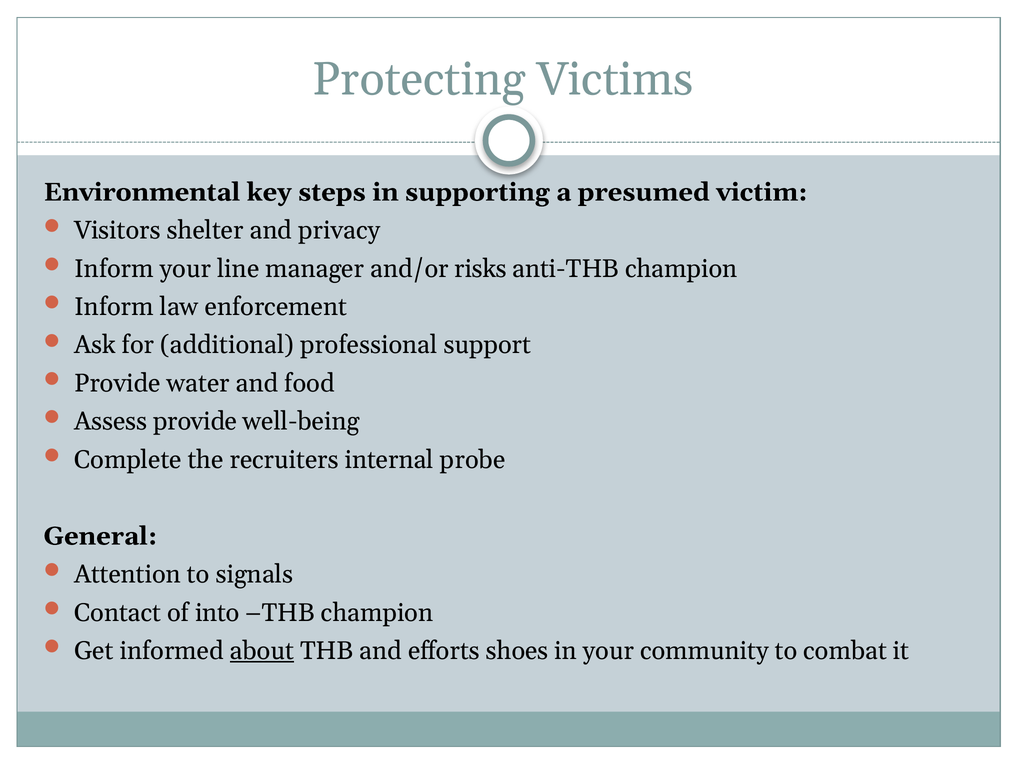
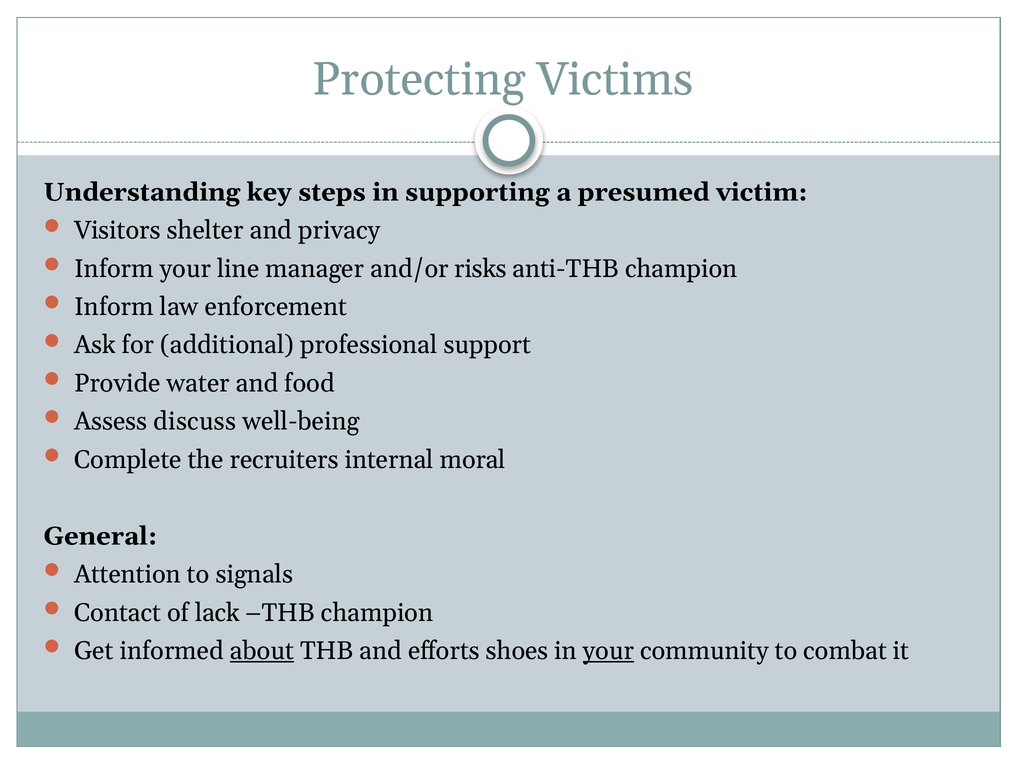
Environmental: Environmental -> Understanding (142, 192)
Assess provide: provide -> discuss (195, 421)
probe: probe -> moral (473, 459)
into: into -> lack (217, 612)
your underline: none -> present (609, 650)
